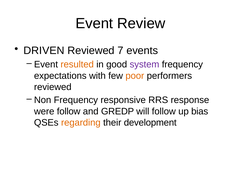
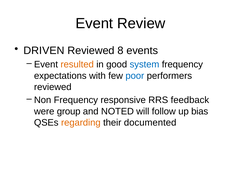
7: 7 -> 8 (121, 51)
system colour: purple -> blue (144, 64)
poor colour: orange -> blue (135, 76)
response: response -> feedback (190, 100)
were follow: follow -> group (69, 111)
GREDP: GREDP -> NOTED (117, 111)
development: development -> documented (150, 122)
